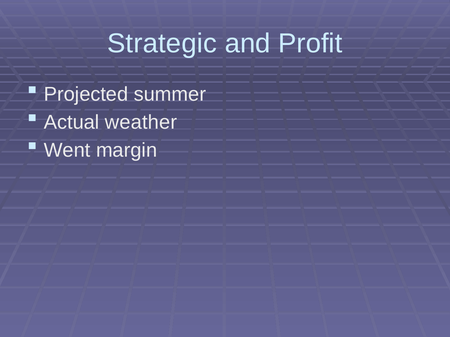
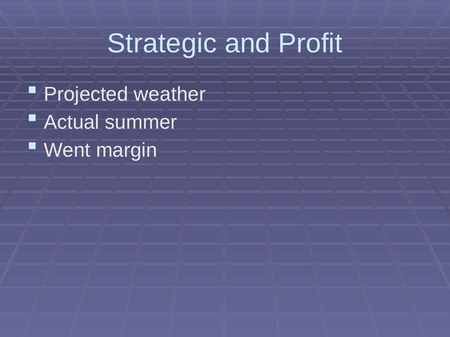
summer: summer -> weather (170, 94)
weather: weather -> summer (141, 122)
